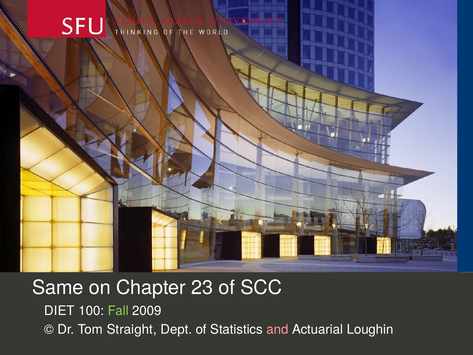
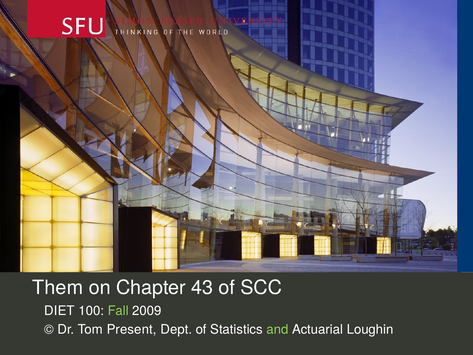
Same: Same -> Them (58, 288)
23: 23 -> 43 (202, 288)
Straight: Straight -> Present (132, 329)
and colour: pink -> light green (277, 329)
